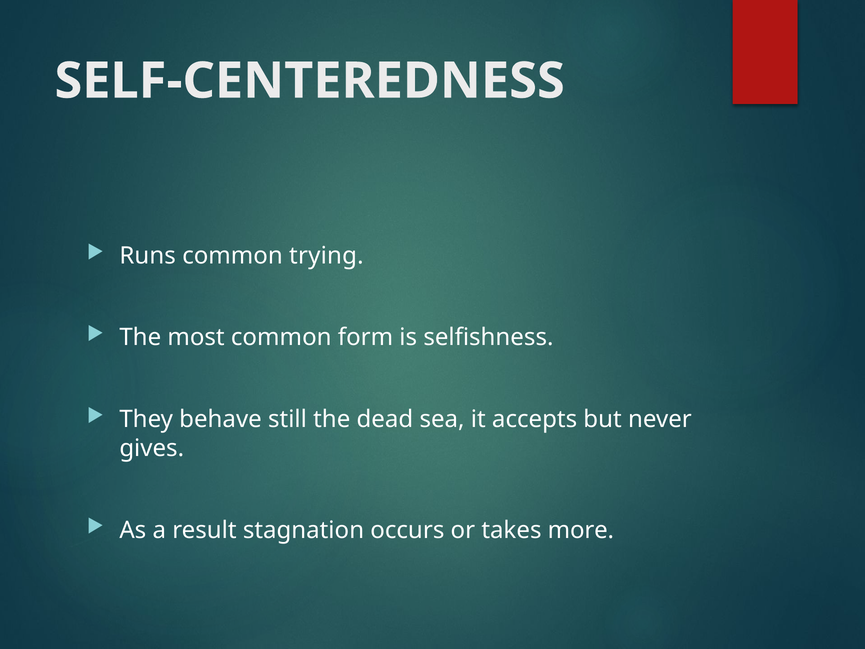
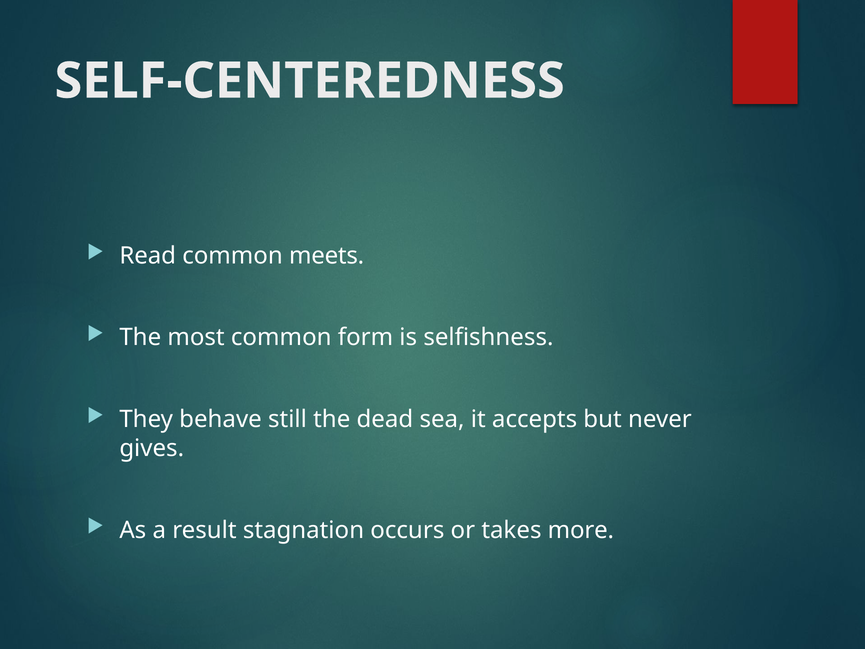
Runs: Runs -> Read (148, 256)
trying: trying -> meets (327, 256)
